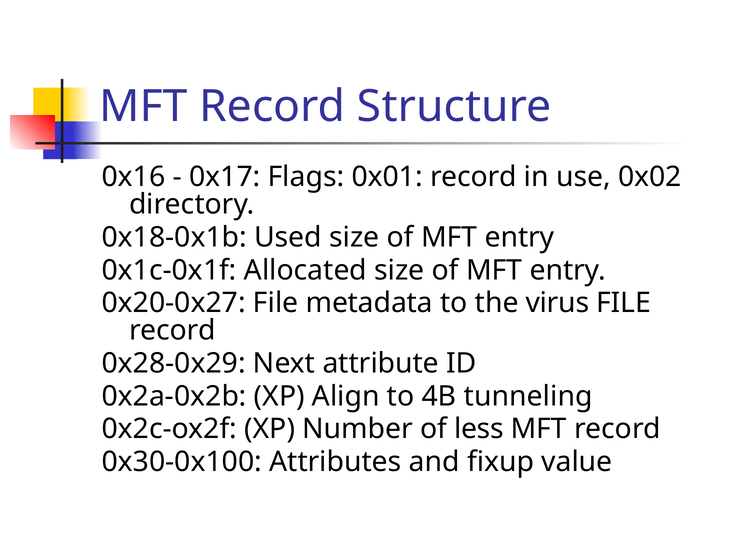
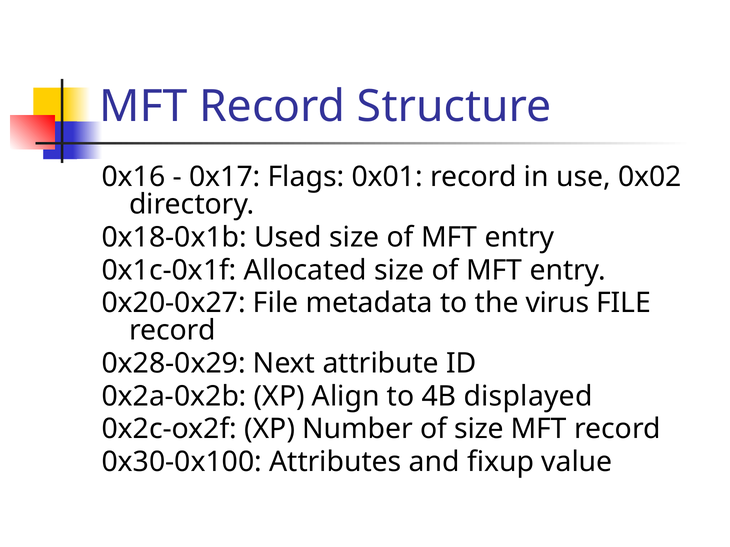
tunneling: tunneling -> displayed (528, 397)
of less: less -> size (479, 430)
